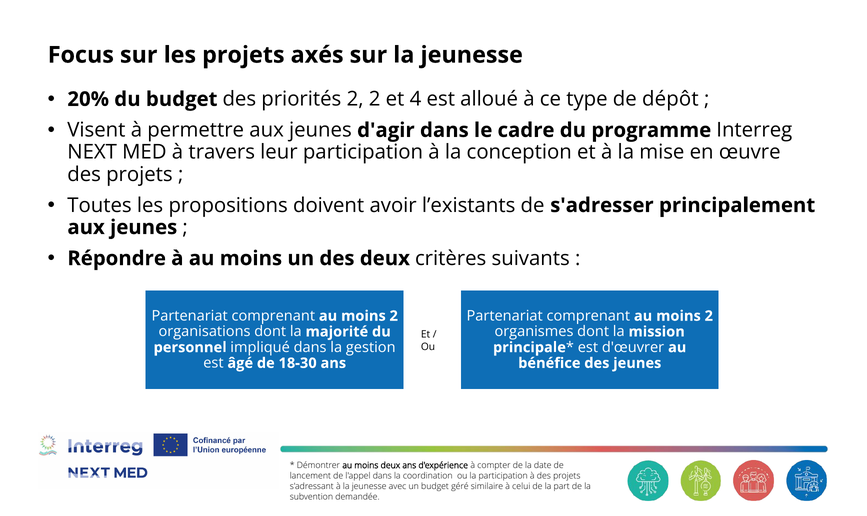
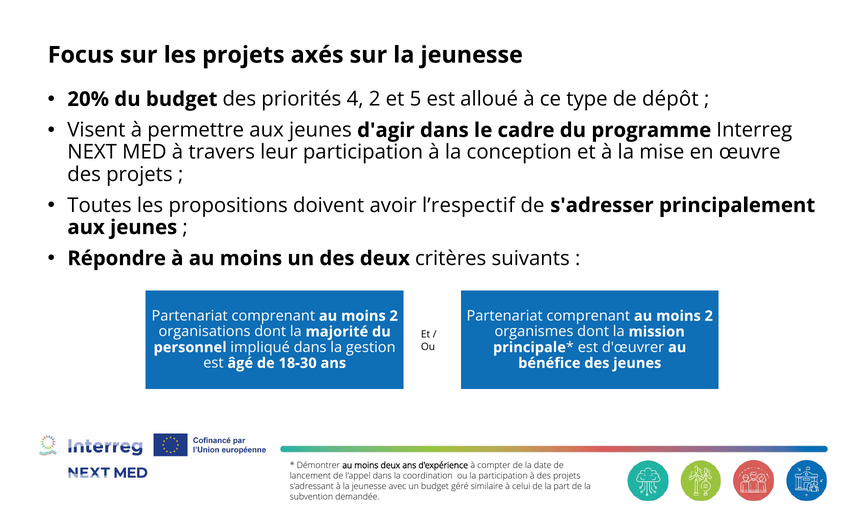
priorités 2: 2 -> 4 (355, 99)
4: 4 -> 5 (415, 99)
l’existants: l’existants -> l’respectif (469, 205)
